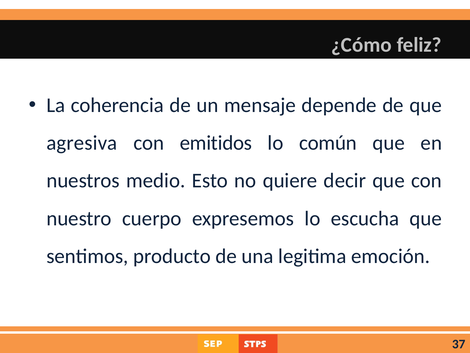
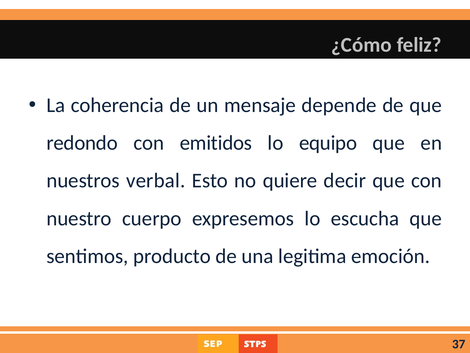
agresiva: agresiva -> redondo (82, 143)
común: común -> equipo (328, 143)
medio: medio -> verbal (156, 180)
